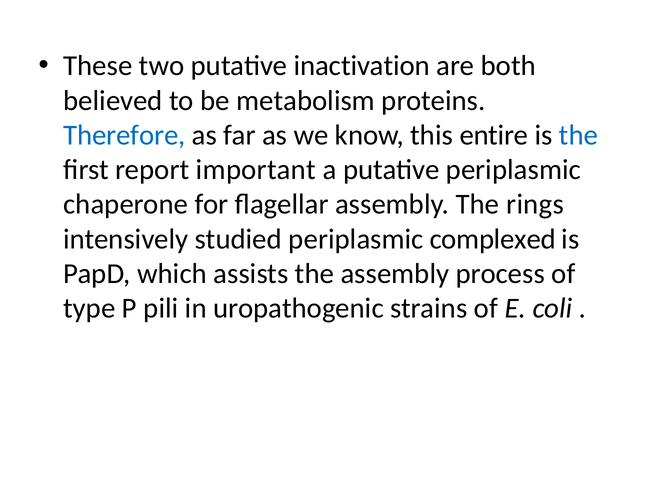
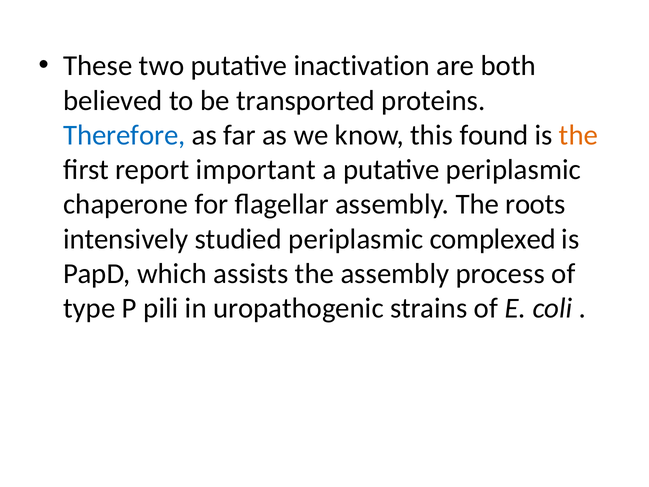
metabolism: metabolism -> transported (306, 100)
entire: entire -> found (494, 135)
the colour: blue -> orange (579, 135)
rings: rings -> roots (535, 204)
